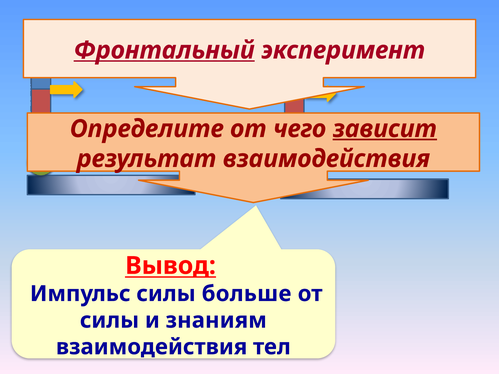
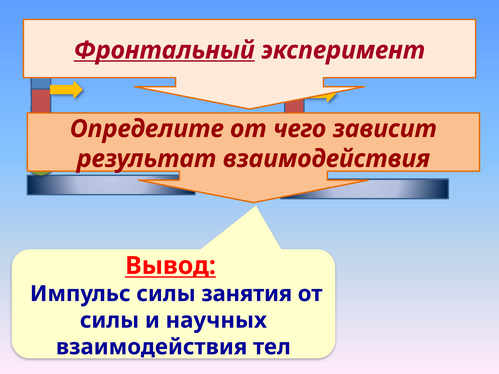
зависит underline: present -> none (385, 129)
больше: больше -> занятия (247, 294)
знаниям: знаниям -> научных (216, 321)
